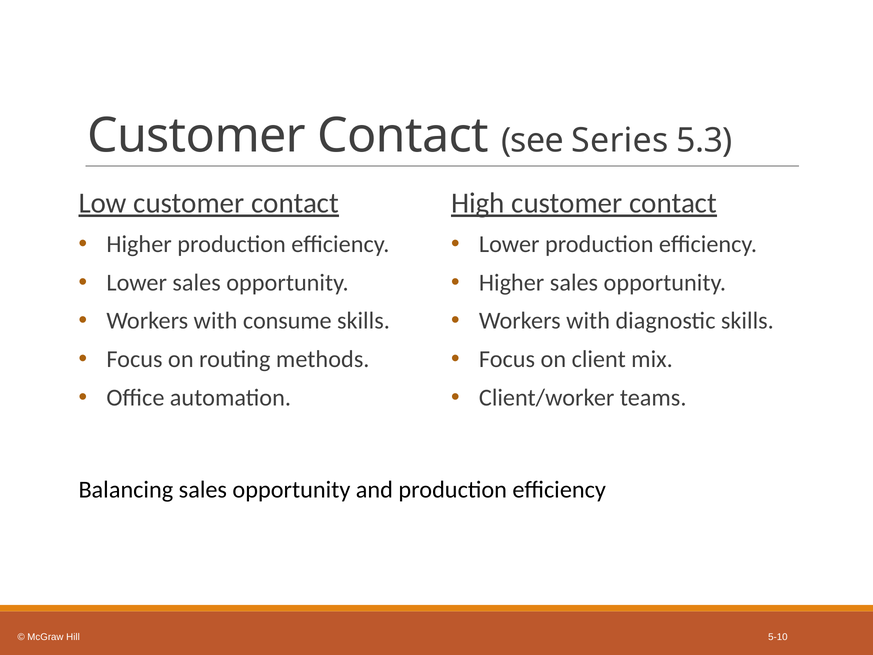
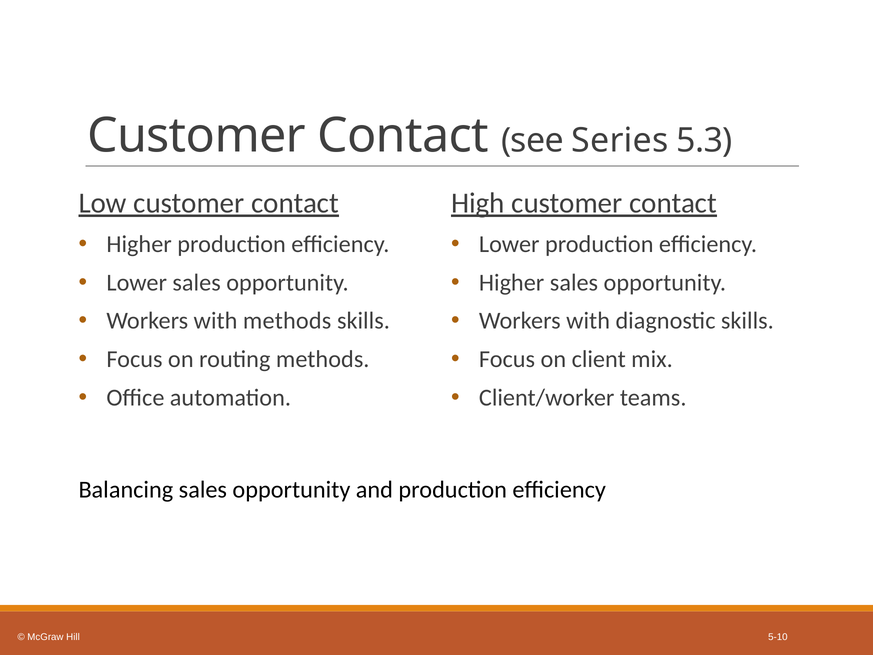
with consume: consume -> methods (287, 321)
